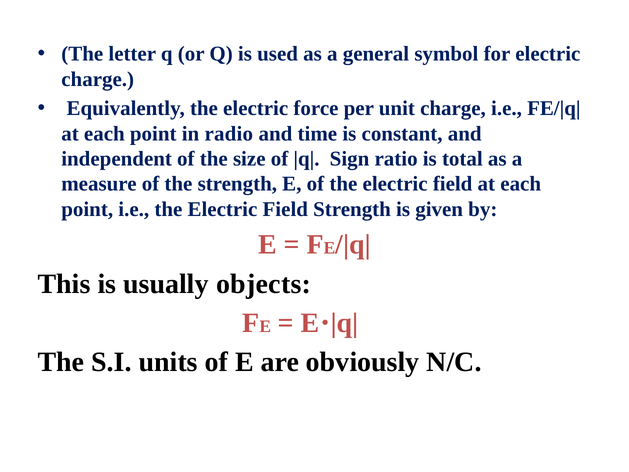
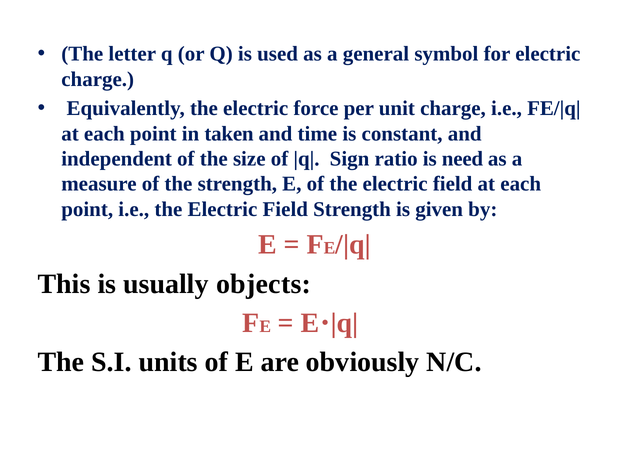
radio: radio -> taken (229, 134)
total: total -> need (462, 159)
